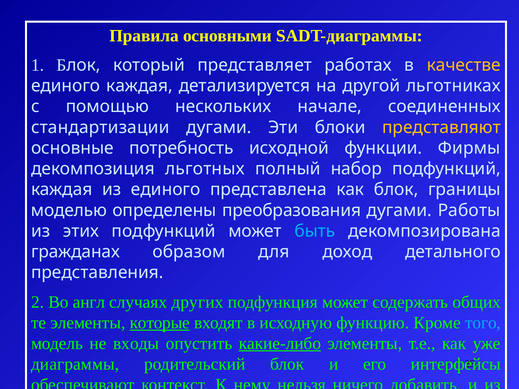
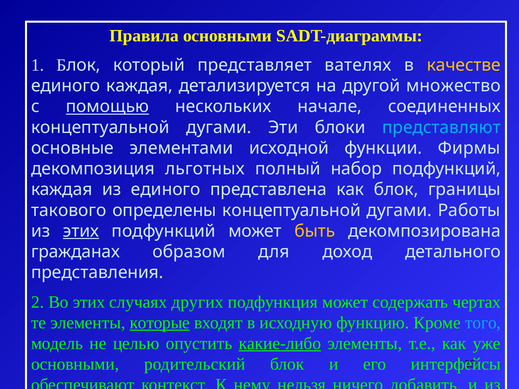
работах: работах -> вателях (358, 65)
льготниках: льготниках -> множество (453, 86)
помощью underline: none -> present (107, 107)
стандартизации: стандартизации -> концептуальной (100, 127)
представляют colour: yellow -> light blue (441, 127)
потребность: потребность -> элементами (181, 148)
моделью: моделью -> такового (69, 210)
определены преобразования: преобразования -> концептуальной (292, 210)
этих underline: none -> present (81, 231)
быть colour: light blue -> yellow (315, 231)
Во англ: англ -> этих (89, 302)
общих: общих -> чертах (477, 302)
входы: входы -> целью (136, 344)
диаграммы: диаграммы -> основными (75, 364)
